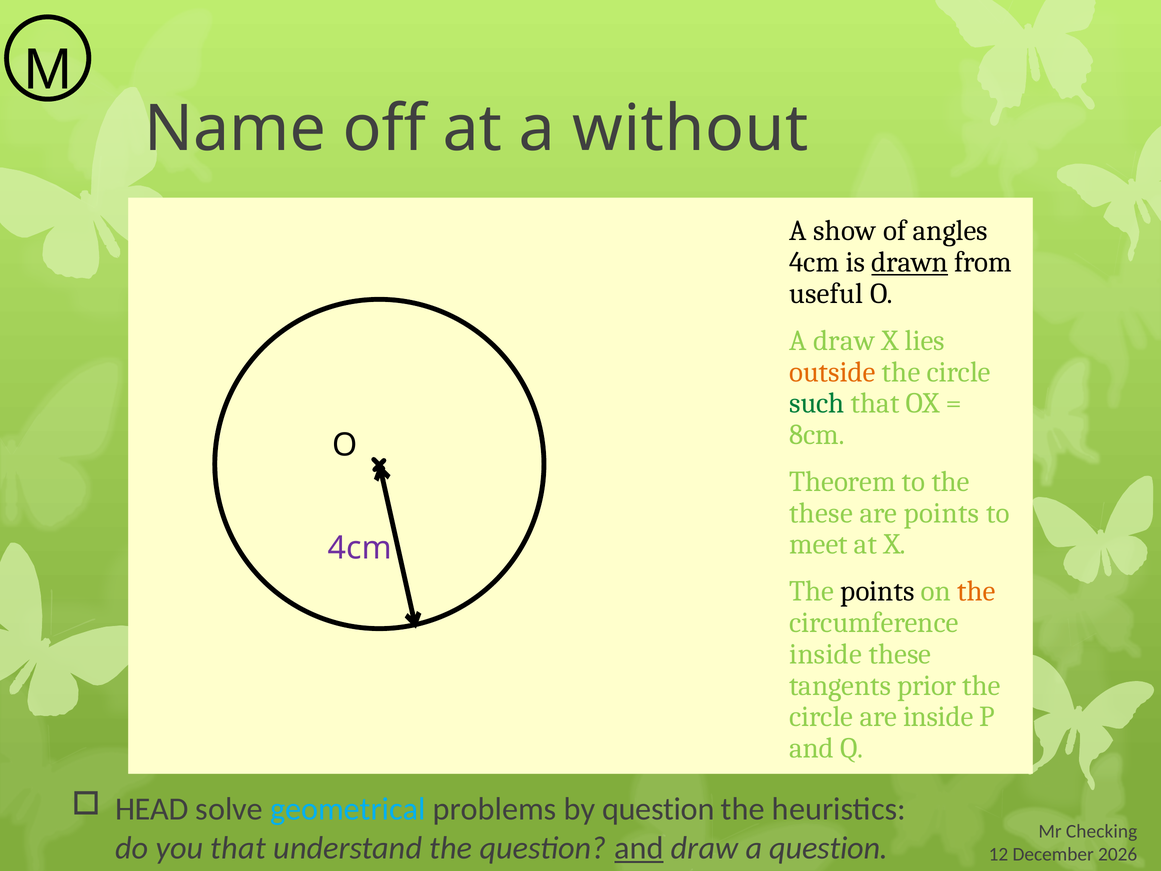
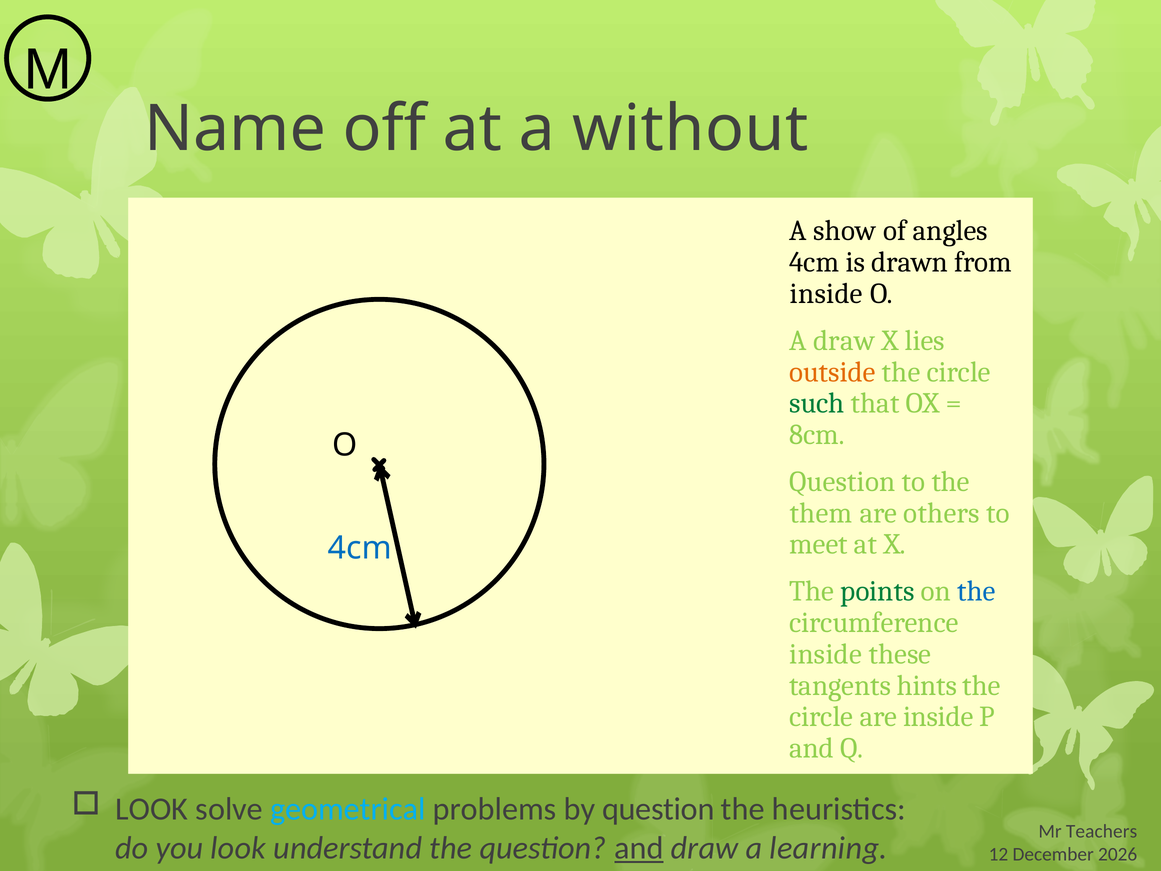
drawn underline: present -> none (910, 262)
useful: useful -> inside (826, 293)
Theorem: Theorem -> Question (842, 482)
these: these -> them (821, 513)
are points: points -> others (942, 513)
4cm colour: purple -> blue (360, 548)
points colour: black -> green (877, 591)
the colour: orange -> blue (977, 591)
prior: prior -> hints (927, 685)
HEAD: HEAD -> LOOK (152, 809)
Checking: Checking -> Teachers (1102, 831)
you that: that -> look (238, 848)
a question: question -> learning (828, 848)
